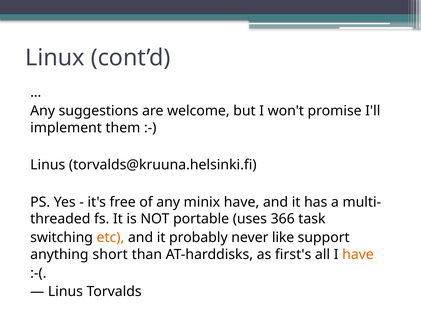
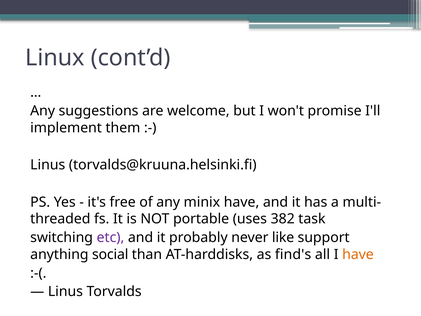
366: 366 -> 382 (283, 219)
etc colour: orange -> purple (110, 237)
short: short -> social (110, 254)
first's: first's -> find's (293, 254)
